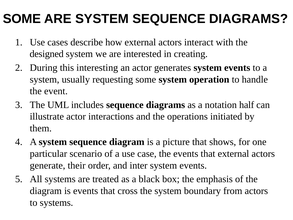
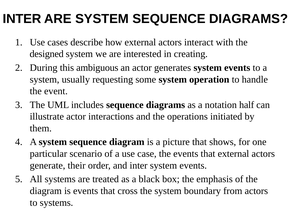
SOME: SOME -> INTER (22, 19)
interesting: interesting -> ambiguous (97, 68)
